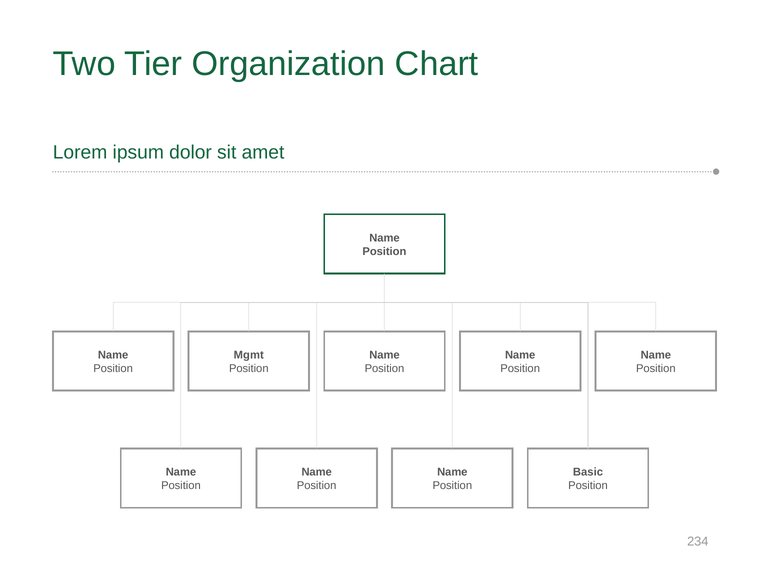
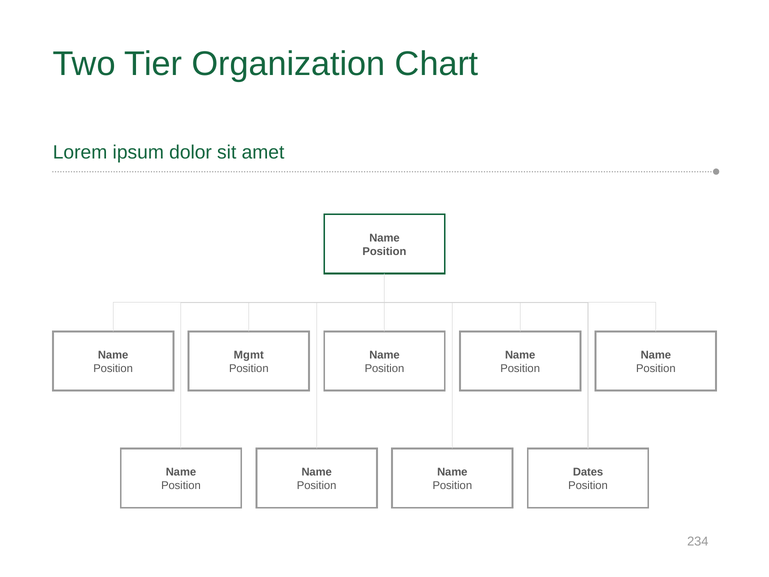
Basic: Basic -> Dates (588, 472)
